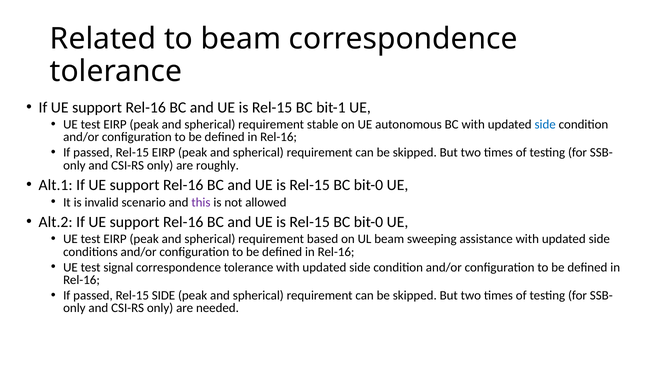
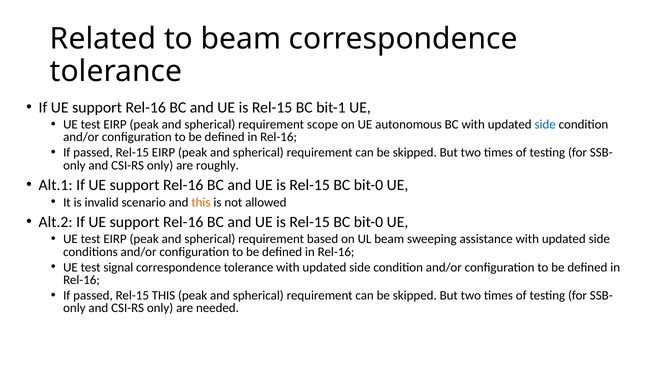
stable: stable -> scope (323, 125)
this colour: purple -> orange (201, 202)
Rel-15 SIDE: SIDE -> THIS (164, 296)
